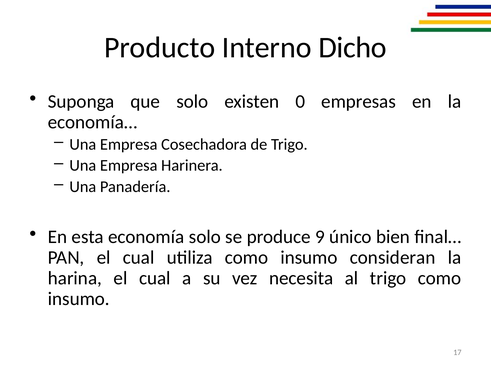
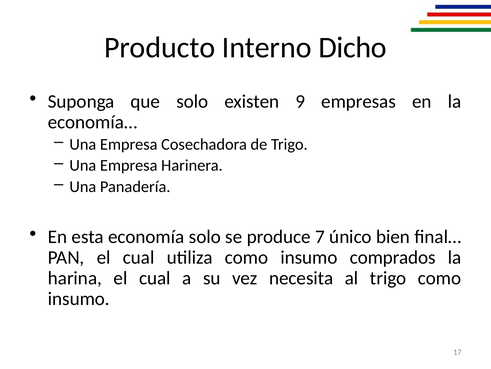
0: 0 -> 9 (300, 101)
9: 9 -> 7 (320, 237)
consideran: consideran -> comprados (393, 257)
